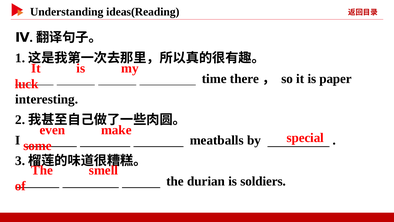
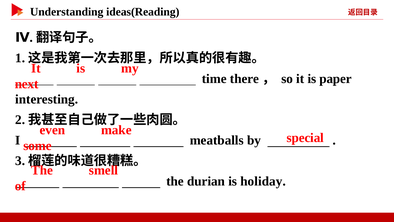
luck: luck -> next (27, 84)
soldiers: soldiers -> holiday (263, 181)
